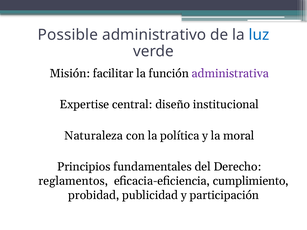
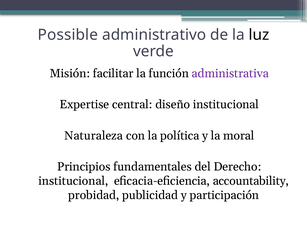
luz colour: blue -> black (259, 35)
reglamentos: reglamentos -> institucional (73, 181)
cumplimiento: cumplimiento -> accountability (251, 181)
